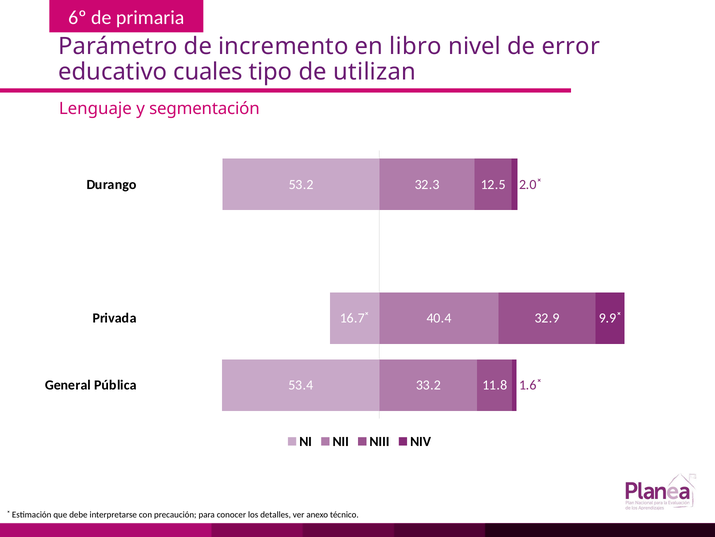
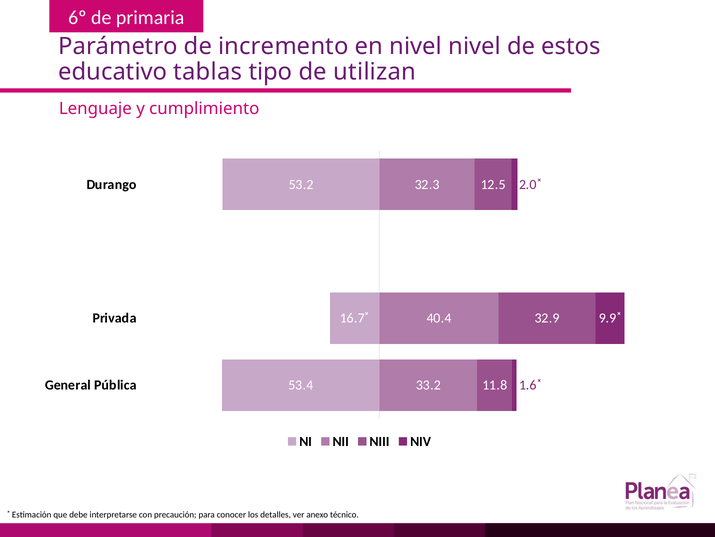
en libro: libro -> nivel (416, 46)
error: error -> estos (571, 46)
cuales: cuales -> tablas (208, 72)
segmentación: segmentación -> cumplimiento (204, 109)
